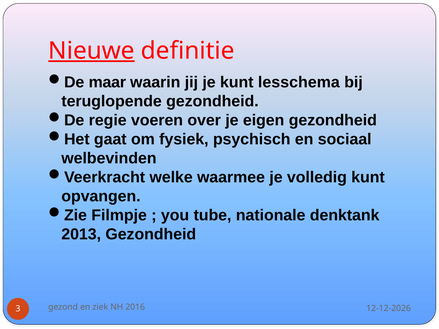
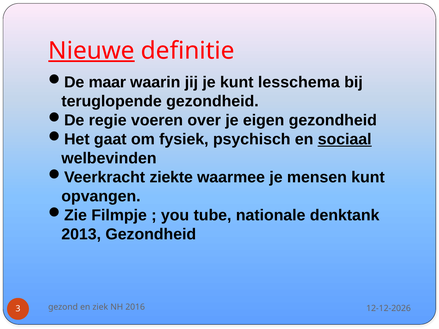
sociaal underline: none -> present (345, 139)
welke: welke -> ziekte (171, 177)
volledig: volledig -> mensen (317, 177)
